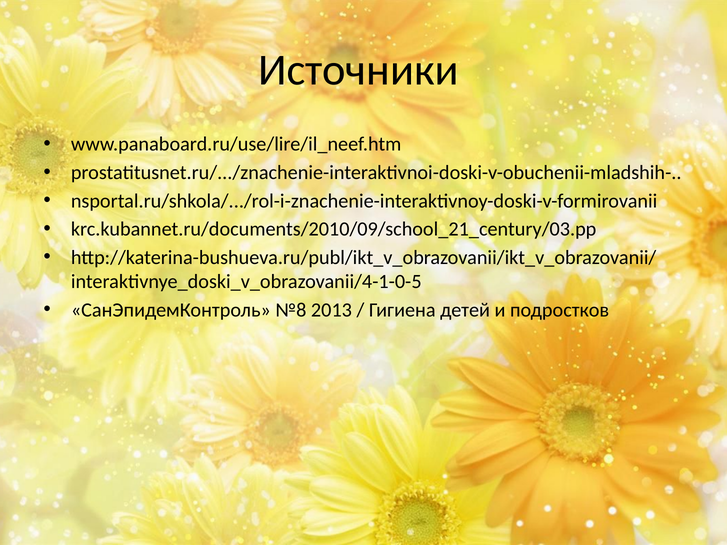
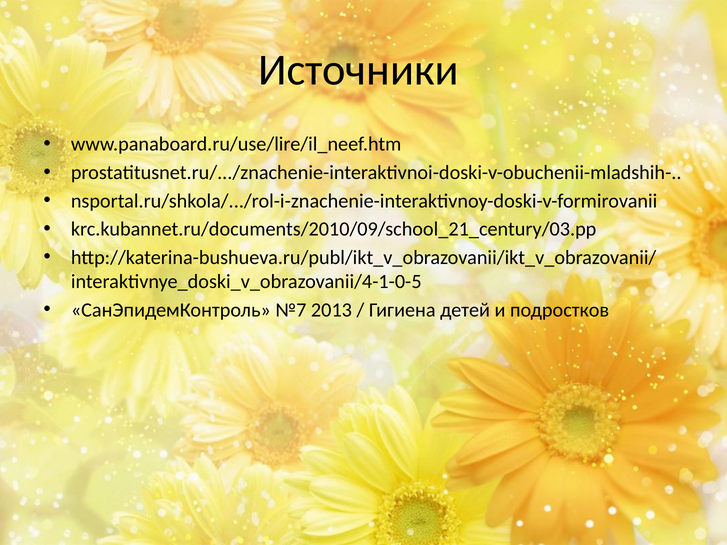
№8: №8 -> №7 (291, 310)
